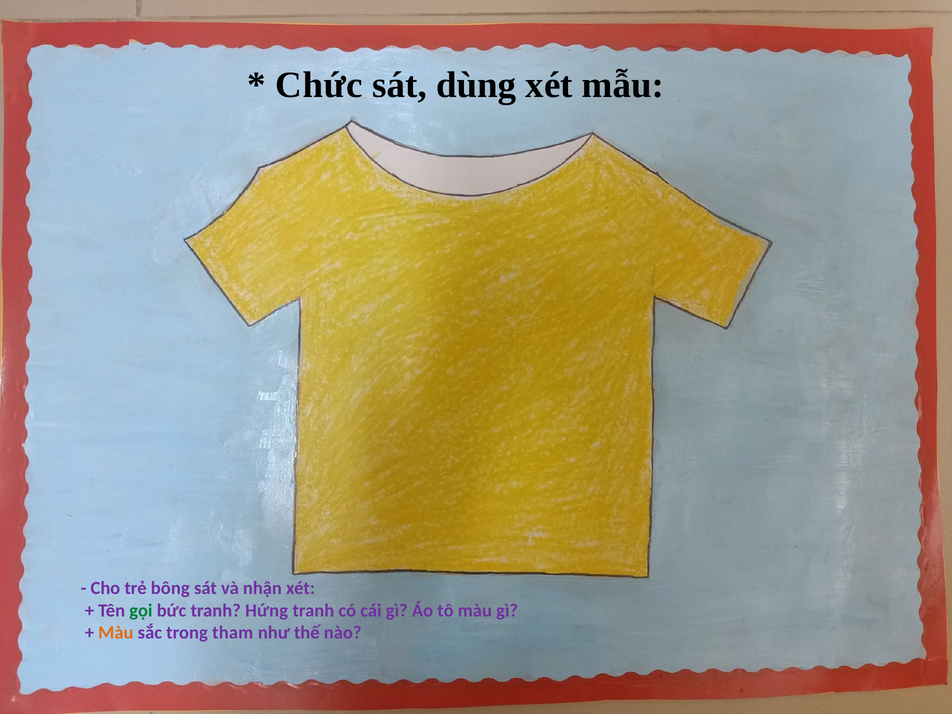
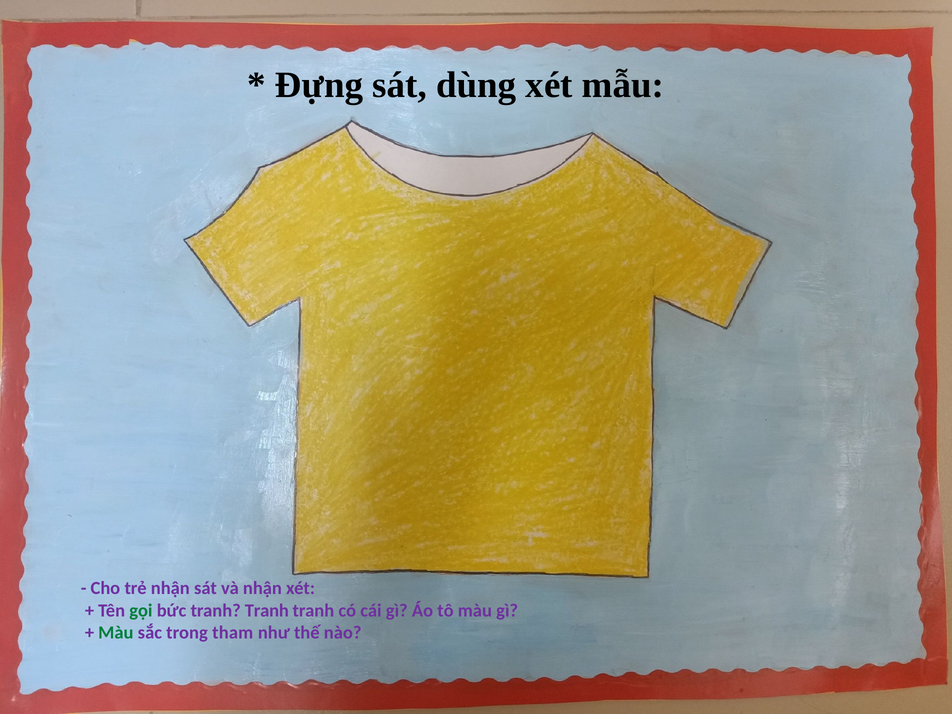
Chức: Chức -> Đựng (319, 85)
trẻ bông: bông -> nhận (170, 588)
bức tranh Hứng: Hứng -> Tranh (267, 611)
Màu colour: orange -> green (116, 633)
